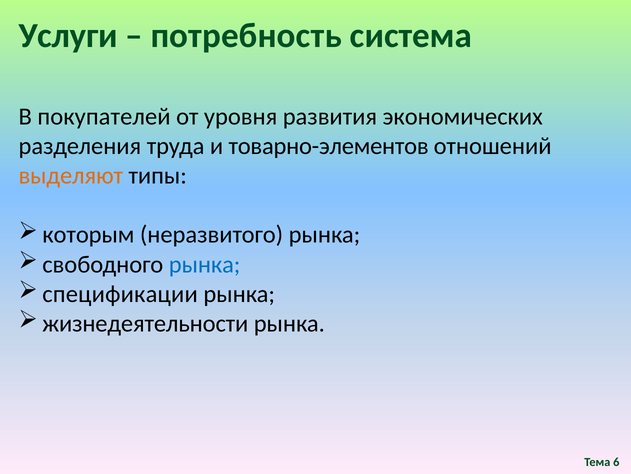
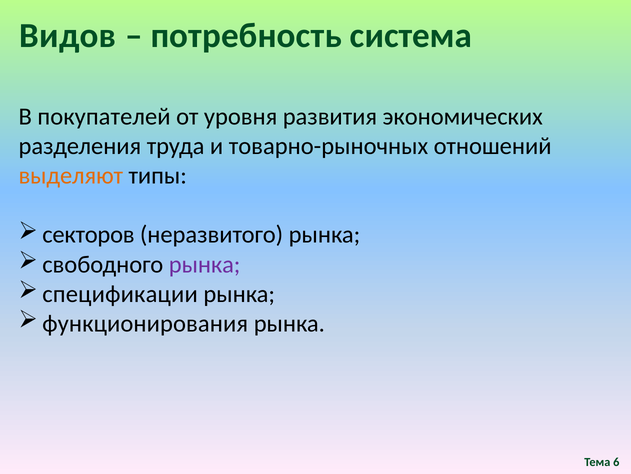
Услуги: Услуги -> Видов (68, 35)
товарно-элементов: товарно-элементов -> товарно-рыночных (328, 146)
которым: которым -> секторов (88, 235)
рынка colour: blue -> purple (205, 264)
жизнедеятельности: жизнедеятельности -> функционирования (145, 323)
